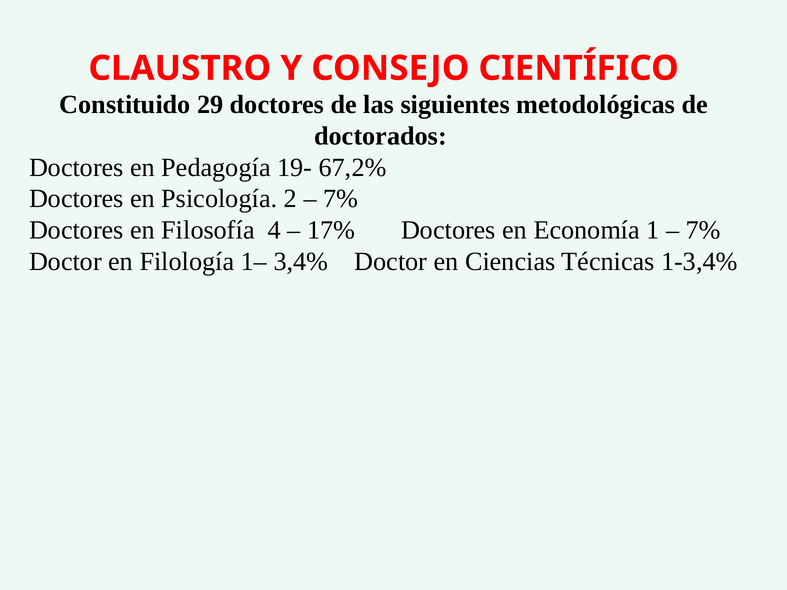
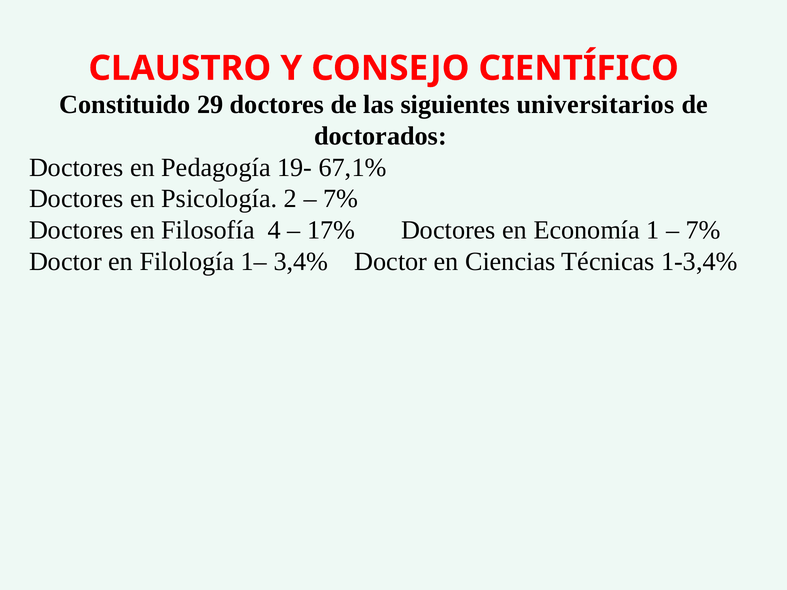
metodológicas: metodológicas -> universitarios (596, 104)
67,2%: 67,2% -> 67,1% (353, 167)
